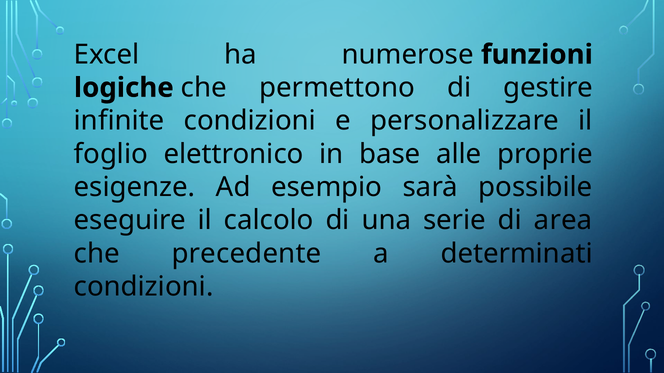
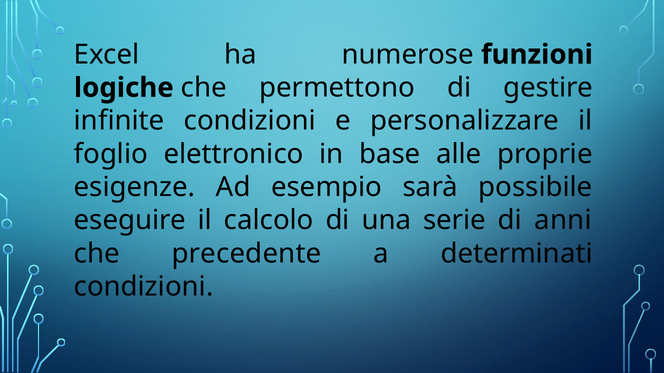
area: area -> anni (563, 221)
